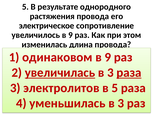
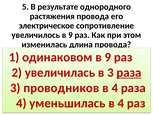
увеличилась underline: present -> none (60, 72)
электролитов: электролитов -> проводников (61, 88)
5: 5 -> 4 (115, 88)
уменьшилась в 3: 3 -> 4 (121, 103)
